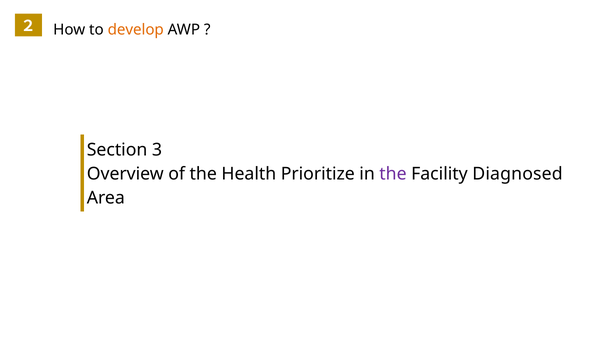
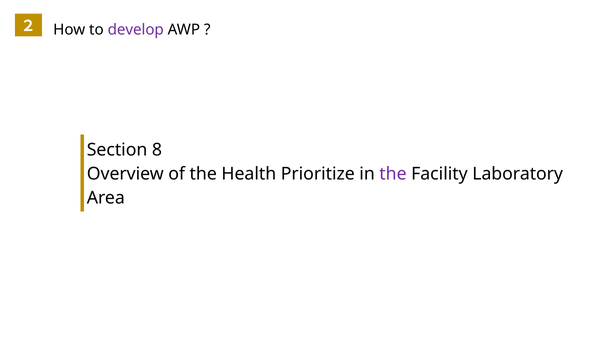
develop colour: orange -> purple (136, 30)
3: 3 -> 8 (157, 150)
Diagnosed: Diagnosed -> Laboratory (518, 174)
